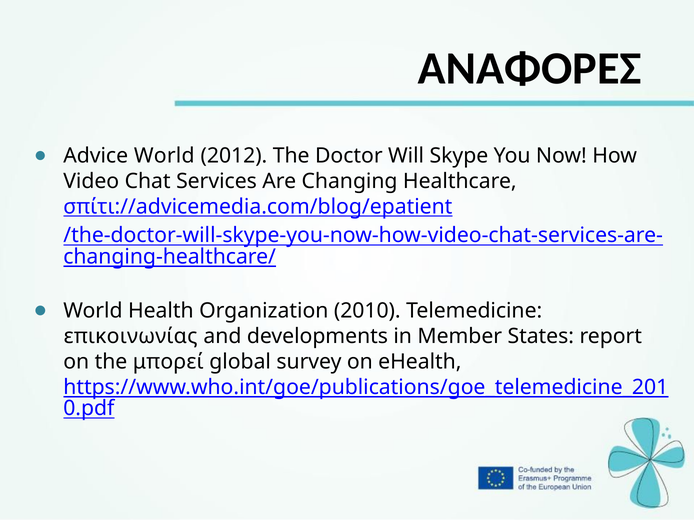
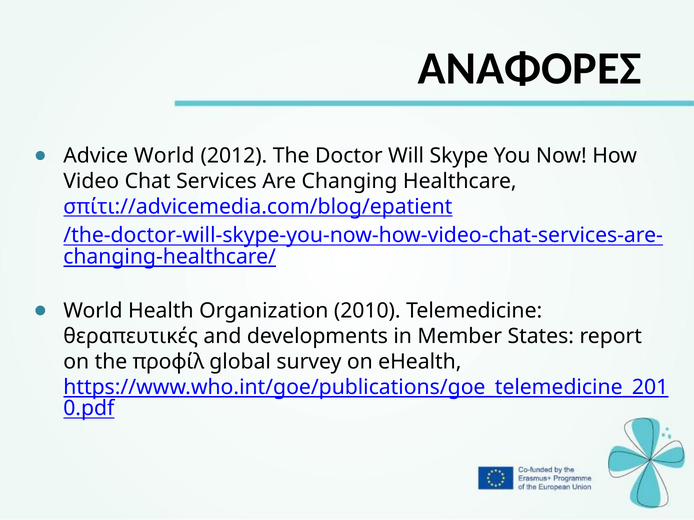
επικοινωνίας: επικοινωνίας -> θεραπευτικές (131, 337)
μπορεί: μπορεί -> προφίλ (168, 362)
